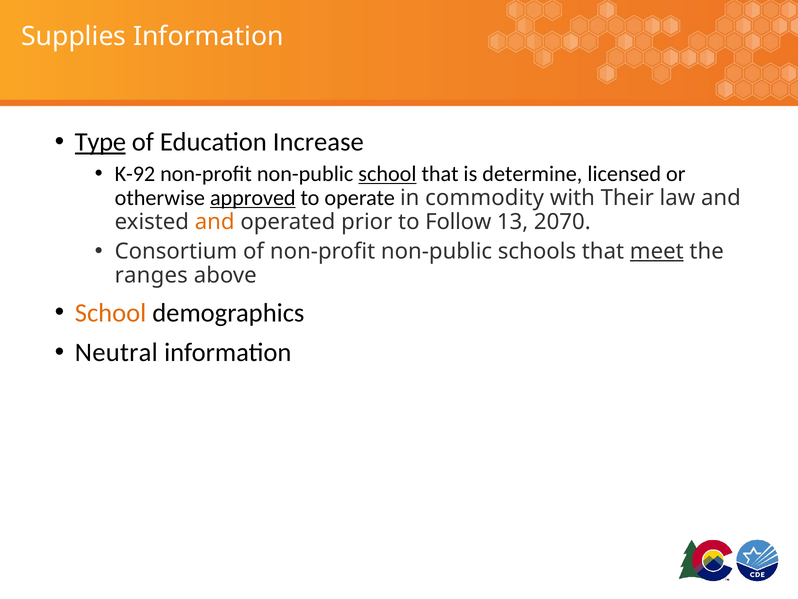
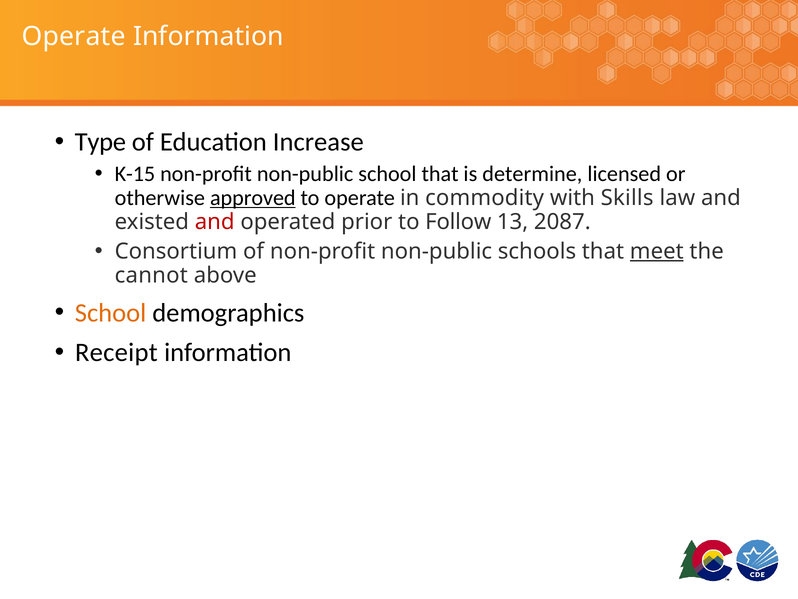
Supplies: Supplies -> Operate (74, 36)
Type underline: present -> none (100, 142)
K-92: K-92 -> K-15 (135, 174)
school underline: present -> none (387, 174)
Their: Their -> Skills (627, 198)
and colour: orange -> red (215, 222)
2070: 2070 -> 2087 (562, 222)
ranges: ranges -> cannot (151, 275)
Neutral: Neutral -> Receipt (116, 352)
